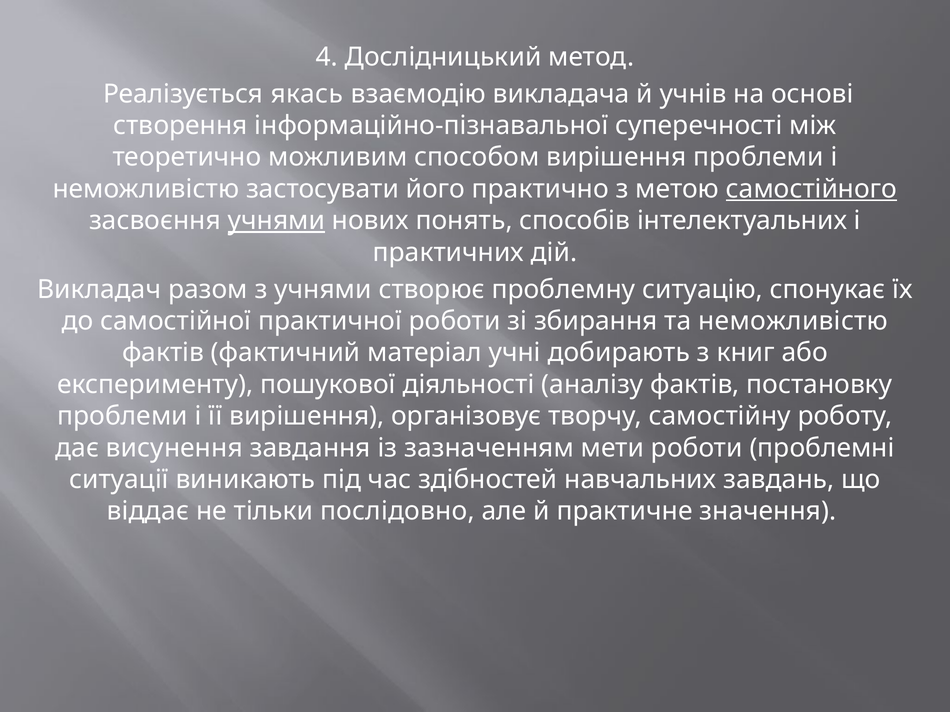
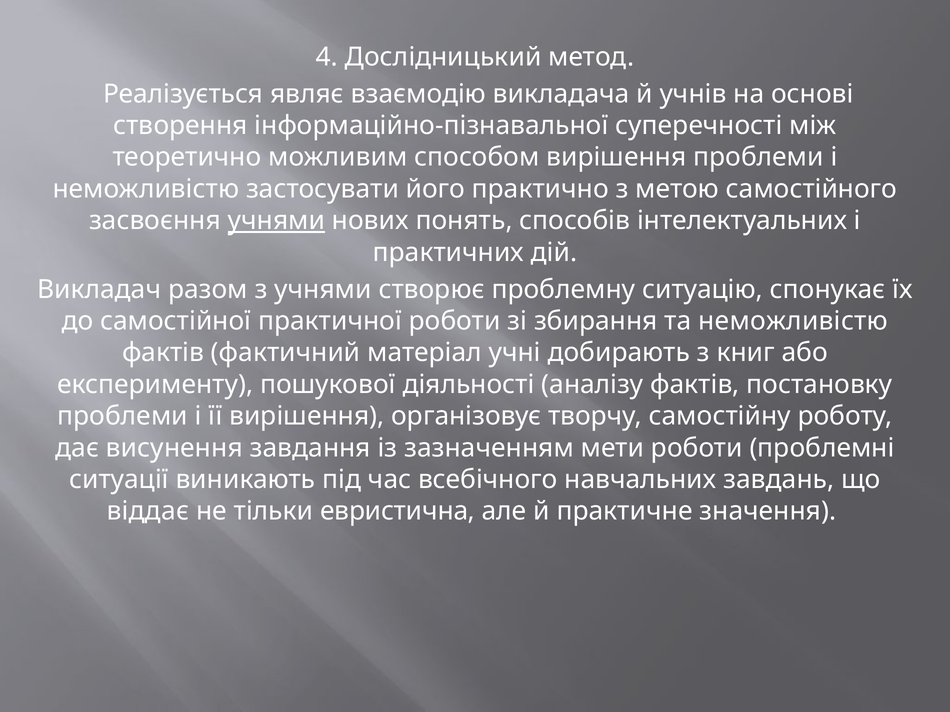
якась: якась -> являє (307, 94)
самостійного underline: present -> none (812, 189)
здібностей: здібностей -> всебічного (488, 480)
послідовно: послідовно -> евристична (398, 512)
